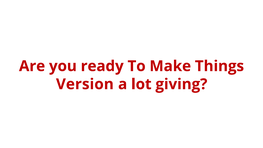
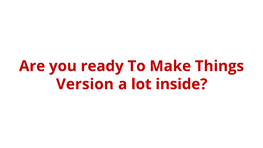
giving: giving -> inside (181, 84)
